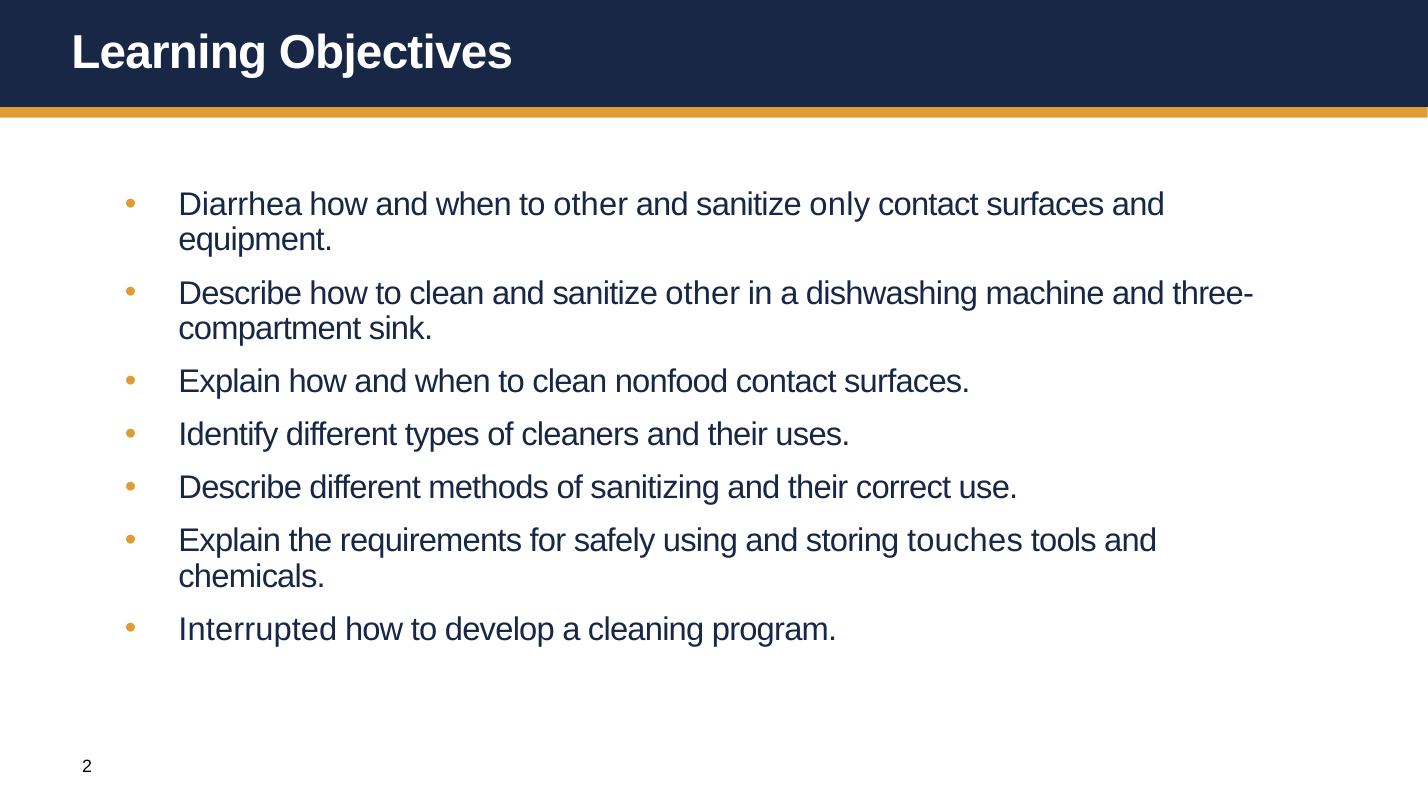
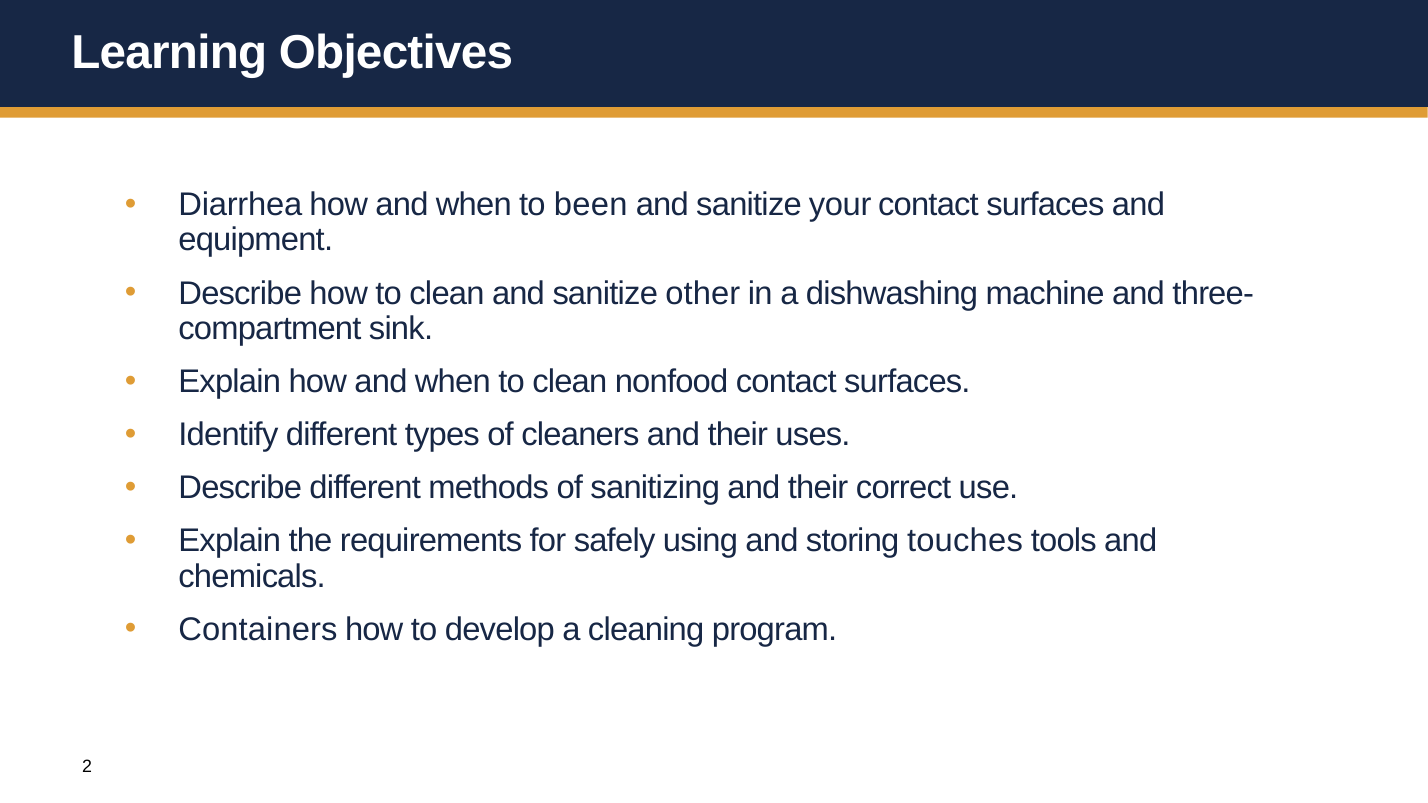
to other: other -> been (591, 205)
only: only -> your (840, 205)
Interrupted: Interrupted -> Containers (258, 630)
